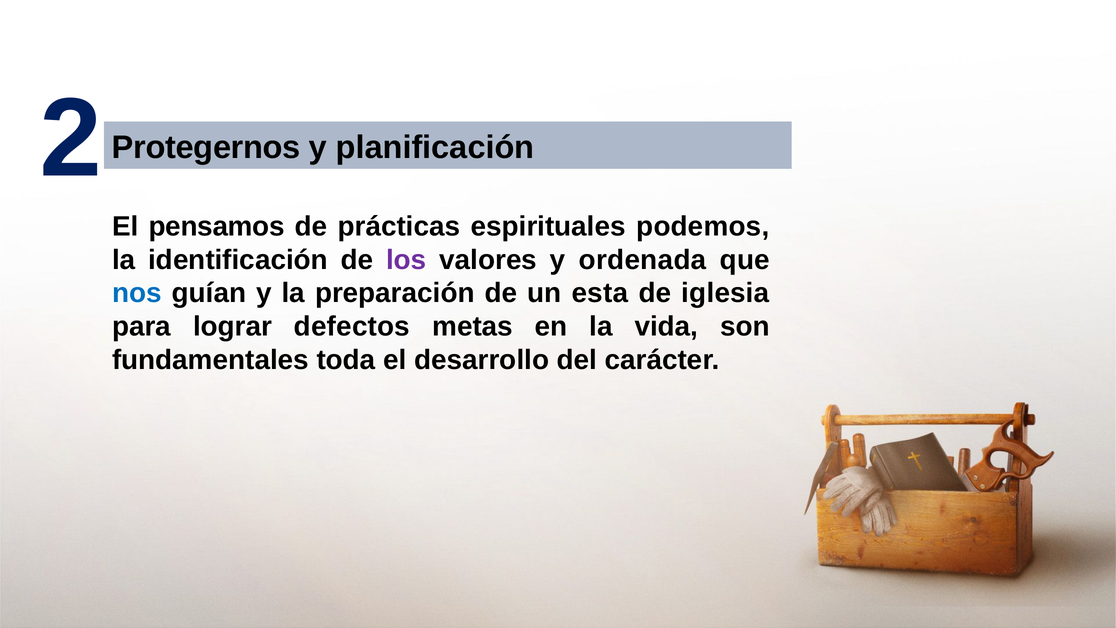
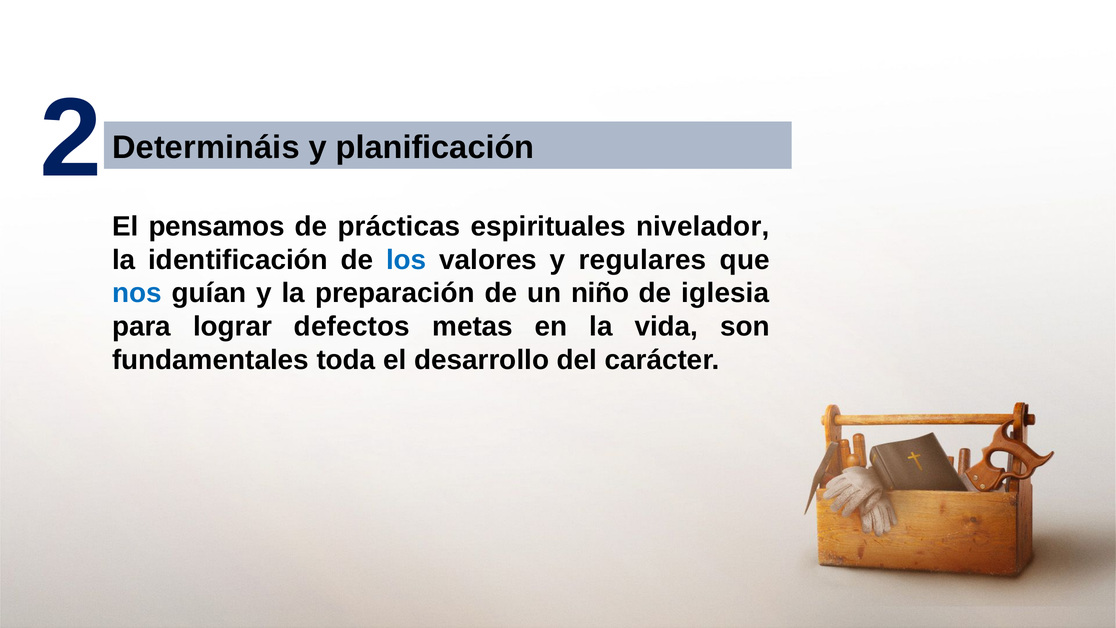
Protegernos: Protegernos -> Determináis (206, 147)
podemos: podemos -> nivelador (703, 226)
los colour: purple -> blue (406, 260)
ordenada: ordenada -> regulares (643, 260)
esta: esta -> niño (600, 293)
